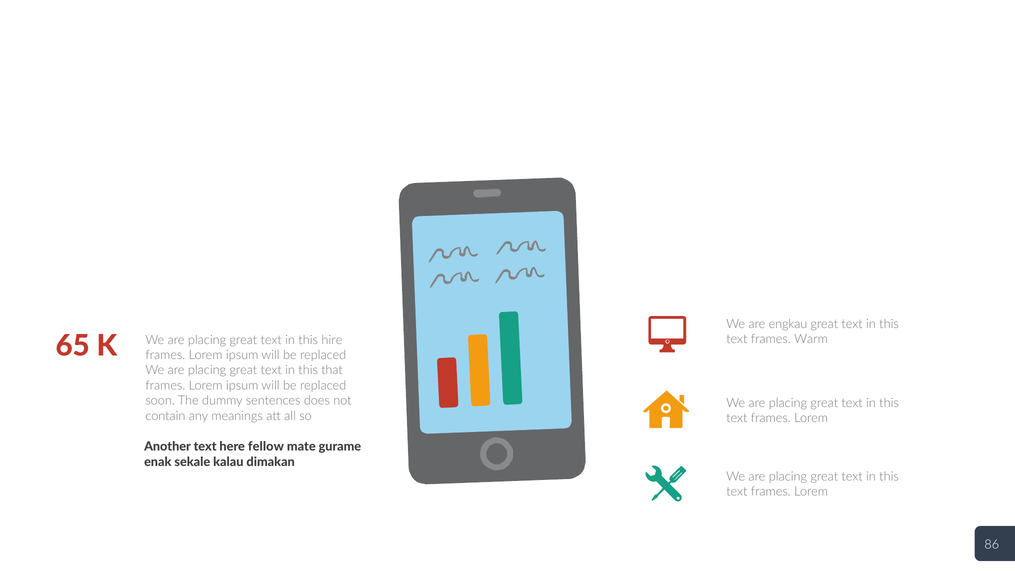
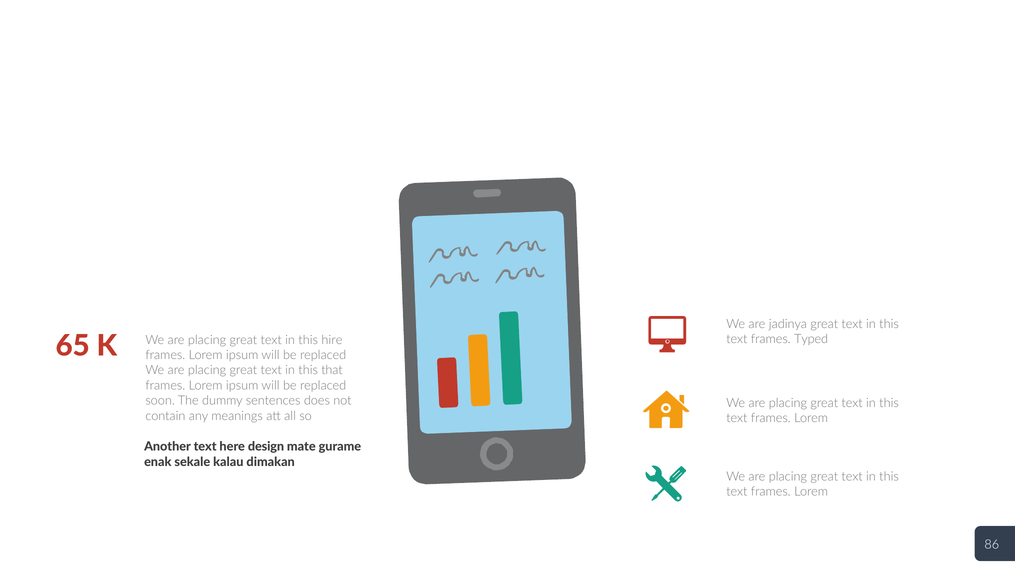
engkau: engkau -> jadinya (788, 324)
Warm: Warm -> Typed (811, 339)
fellow: fellow -> design (266, 447)
